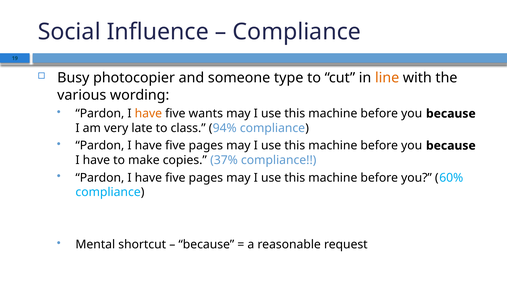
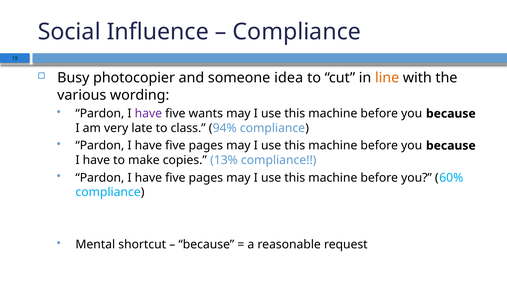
type: type -> idea (289, 78)
have colour: orange -> purple (148, 114)
37%: 37% -> 13% (224, 160)
